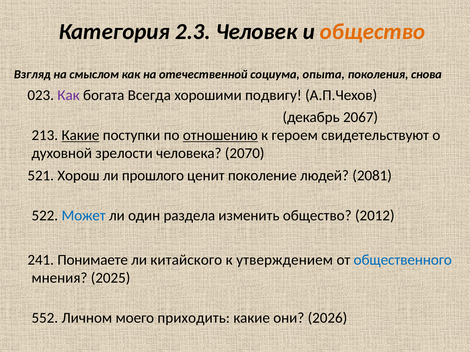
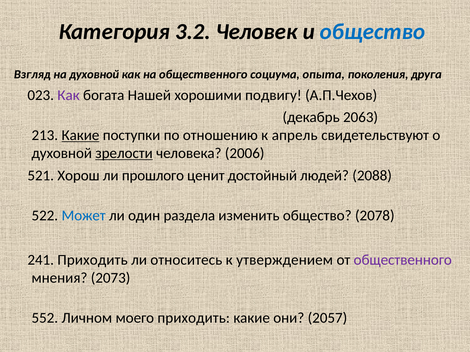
2.3: 2.3 -> 3.2 (193, 32)
общество colour: orange -> blue (372, 32)
на смыслом: смыслом -> духовной (94, 74)
на отечественной: отечественной -> общественного (203, 74)
снова: снова -> друга (426, 74)
Всегда: Всегда -> Нашей (149, 95)
2067: 2067 -> 2063 (361, 117)
отношению underline: present -> none (220, 135)
героем: героем -> апрель (295, 135)
зрелости underline: none -> present (124, 153)
2070: 2070 -> 2006 (245, 153)
поколение: поколение -> достойный (262, 176)
2081: 2081 -> 2088 (372, 176)
2012: 2012 -> 2078 (375, 216)
241 Понимаете: Понимаете -> Приходить (93, 260)
китайского: китайского -> относитесь (186, 260)
общественного colour: blue -> purple (403, 260)
2025: 2025 -> 2073 (111, 278)
2026: 2026 -> 2057 (327, 318)
